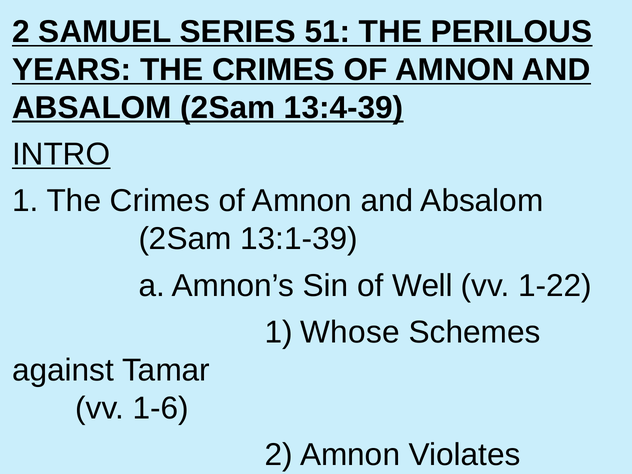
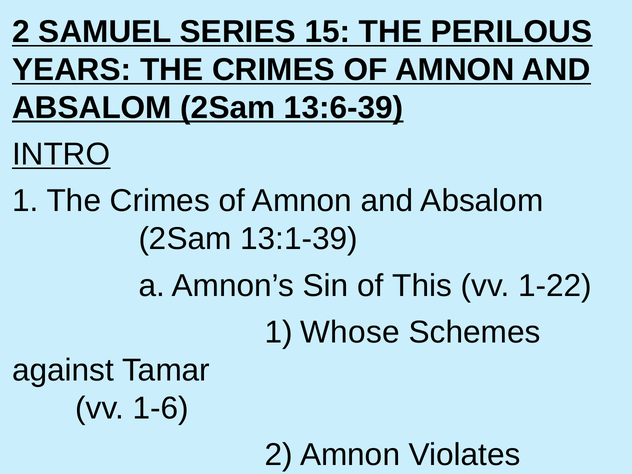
51: 51 -> 15 (327, 32)
13:4-39: 13:4-39 -> 13:6-39 (344, 108)
Well: Well -> This (422, 286)
